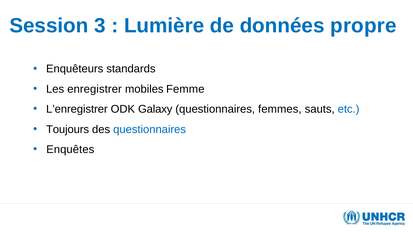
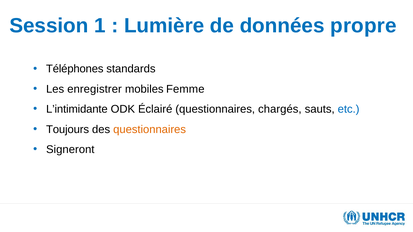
3: 3 -> 1 (100, 26)
Enquêteurs: Enquêteurs -> Téléphones (75, 69)
L’enregistrer: L’enregistrer -> L’intimidante (77, 109)
Galaxy: Galaxy -> Éclairé (155, 109)
femmes: femmes -> chargés (280, 109)
questionnaires colour: blue -> orange (150, 130)
Enquêtes: Enquêtes -> Signeront (70, 150)
